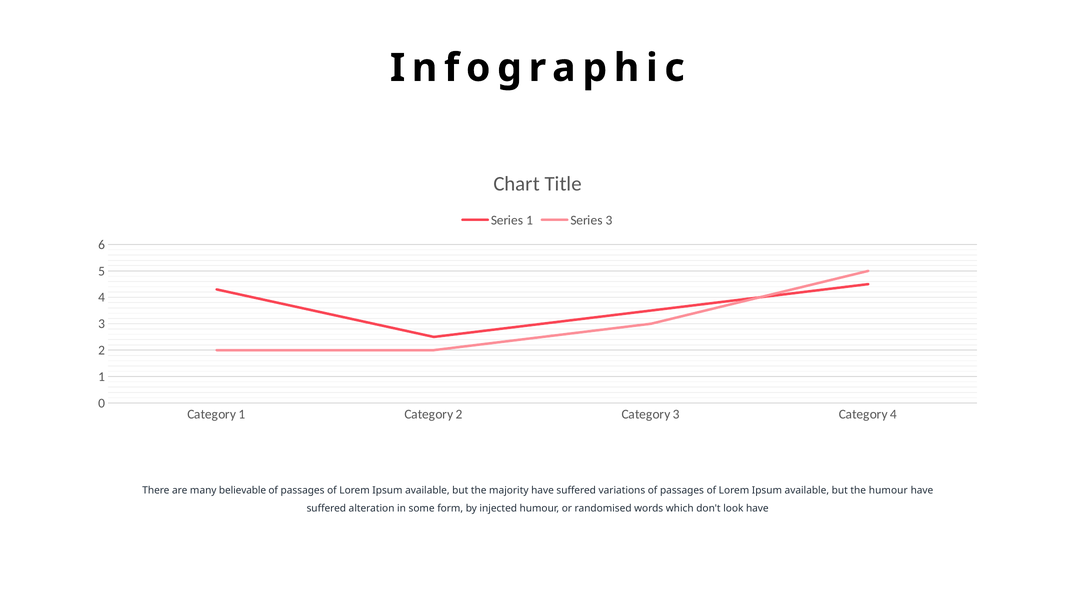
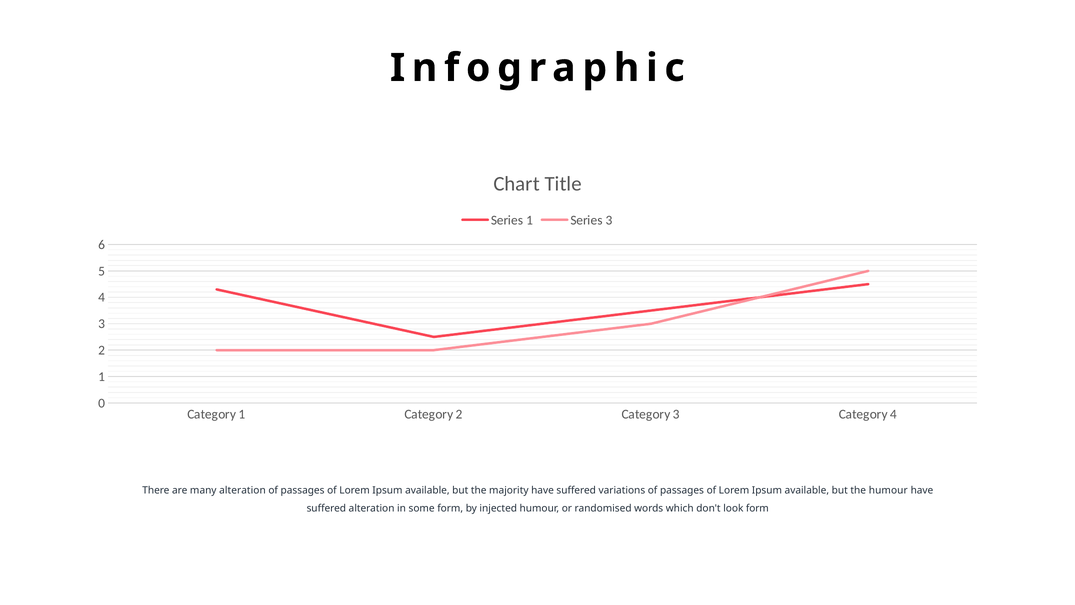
many believable: believable -> alteration (242, 490)
look have: have -> form (757, 508)
